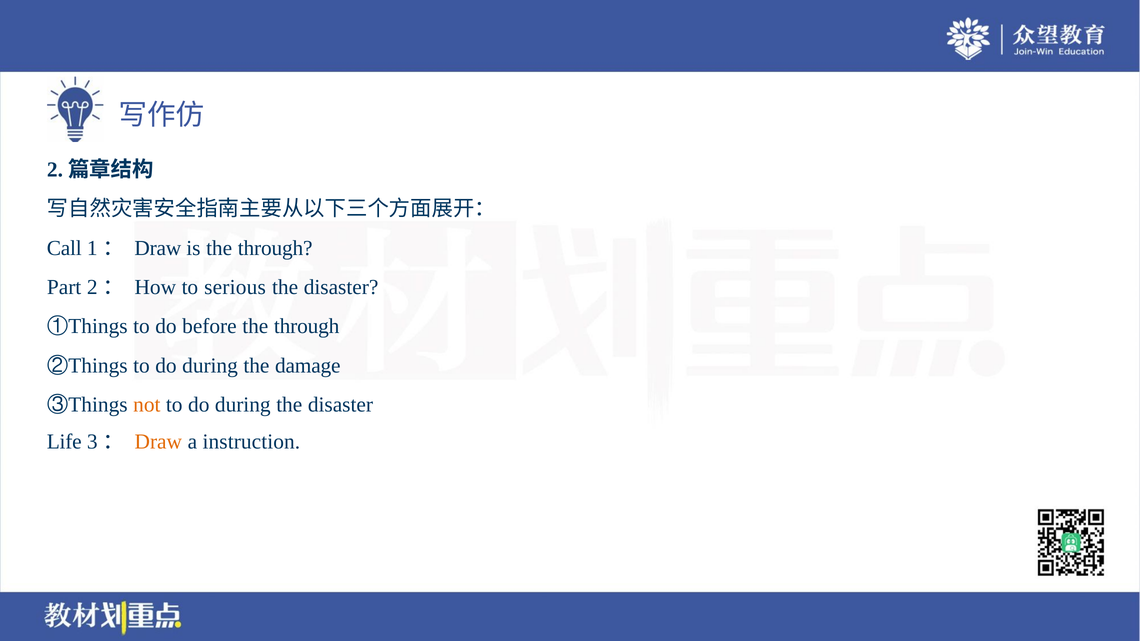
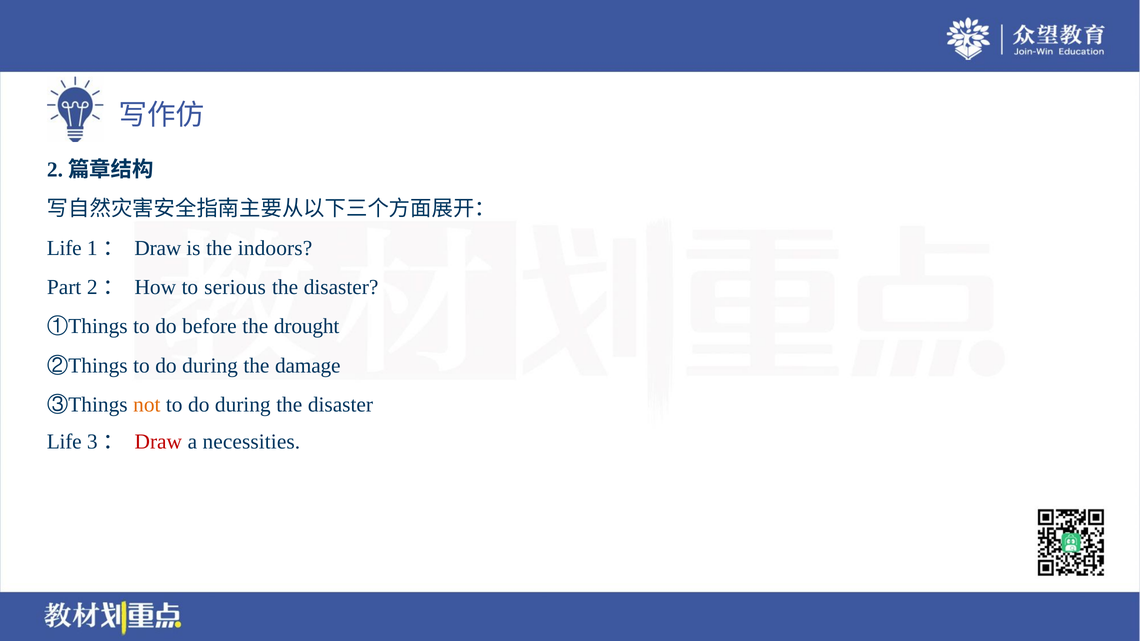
Call: Call -> Life (64, 248)
is the through: through -> indoors (275, 248)
before the through: through -> drought (307, 326)
Draw colour: orange -> red (158, 442)
instruction: instruction -> necessities (251, 442)
